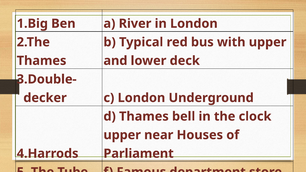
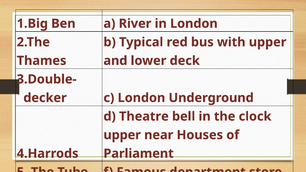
d Thames: Thames -> Theatre (144, 116)
